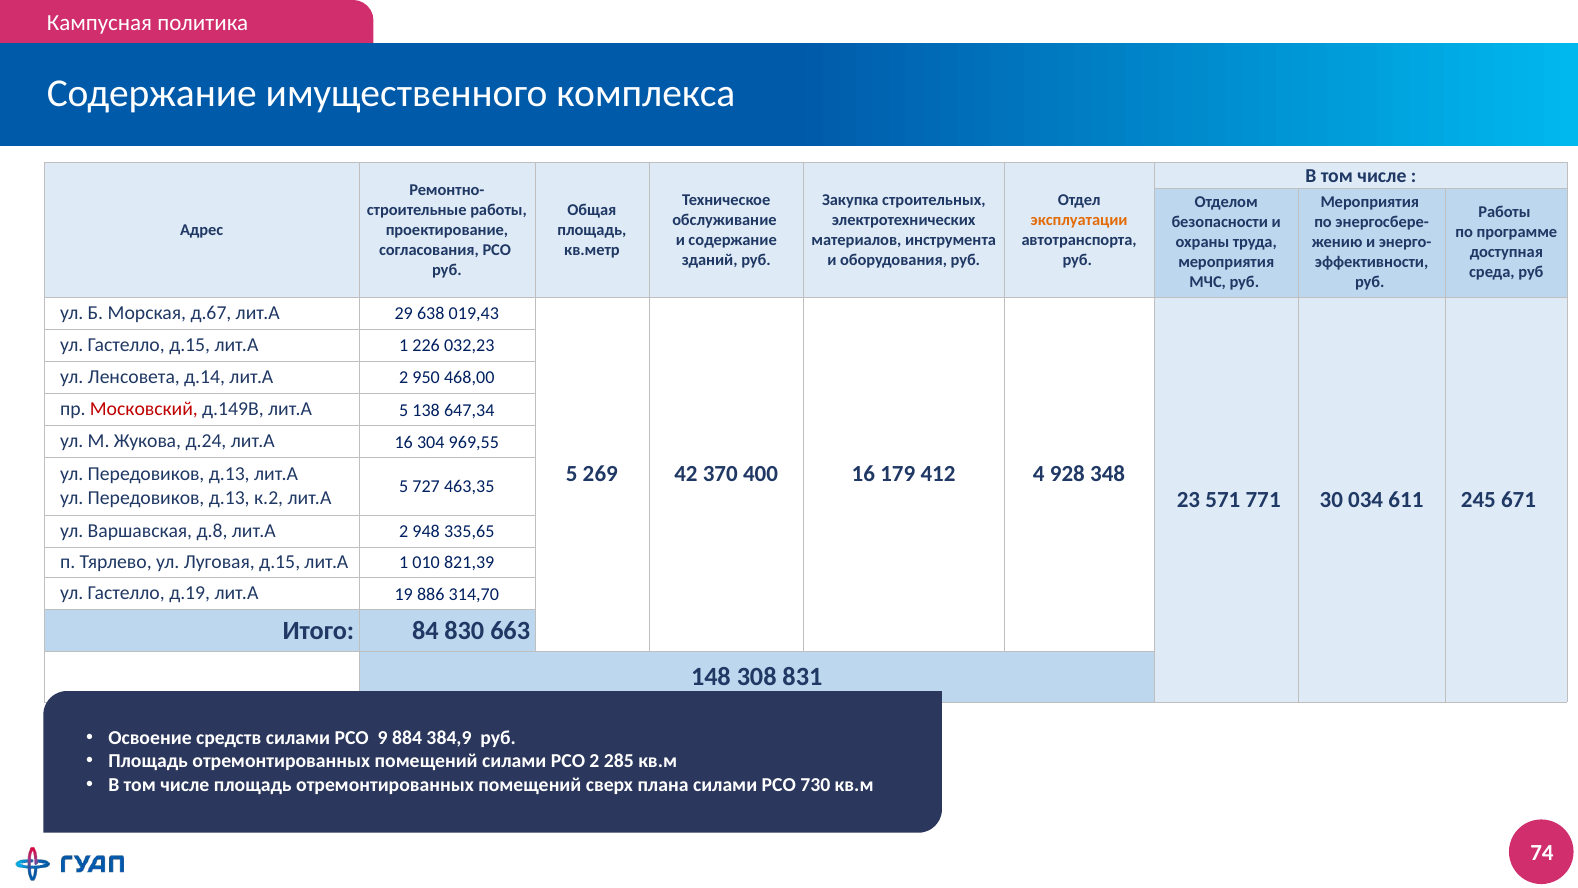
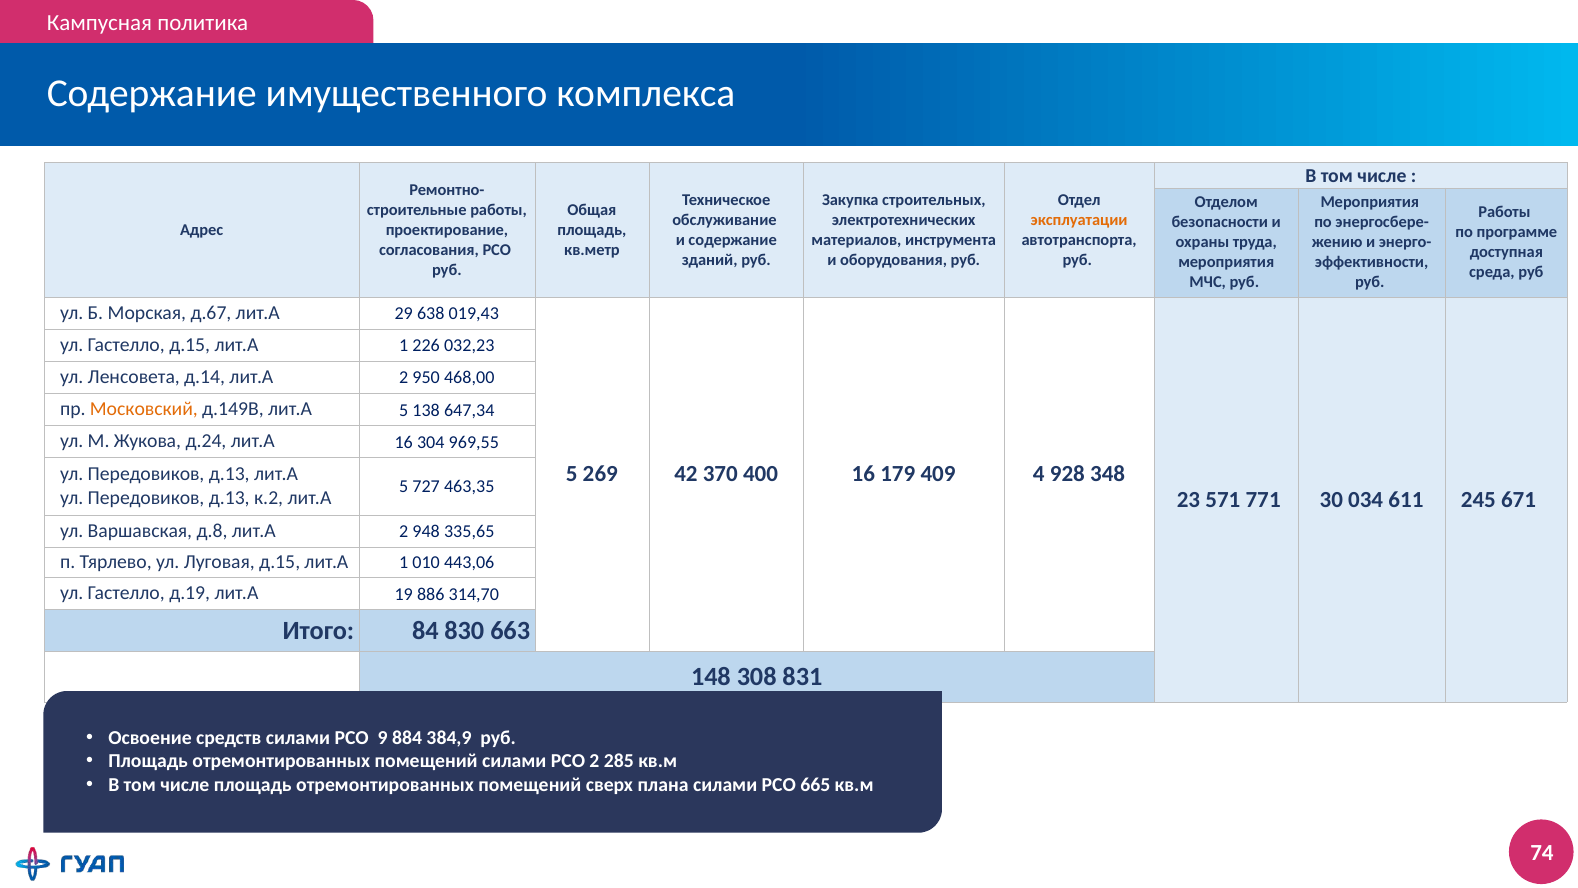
Московский colour: red -> orange (144, 409)
412: 412 -> 409 (938, 474)
821,39: 821,39 -> 443,06 (469, 563)
730: 730 -> 665 (815, 785)
